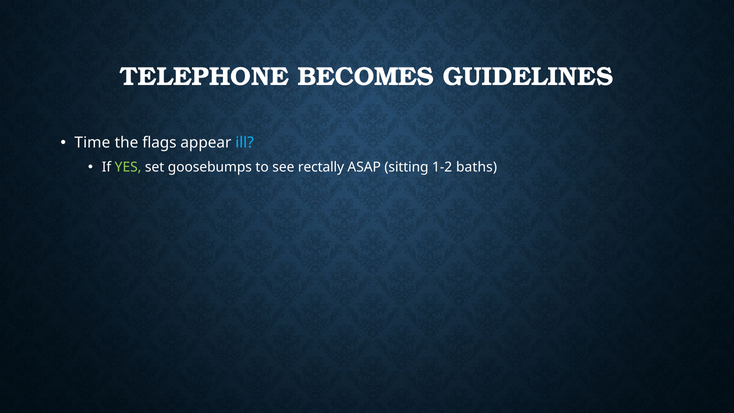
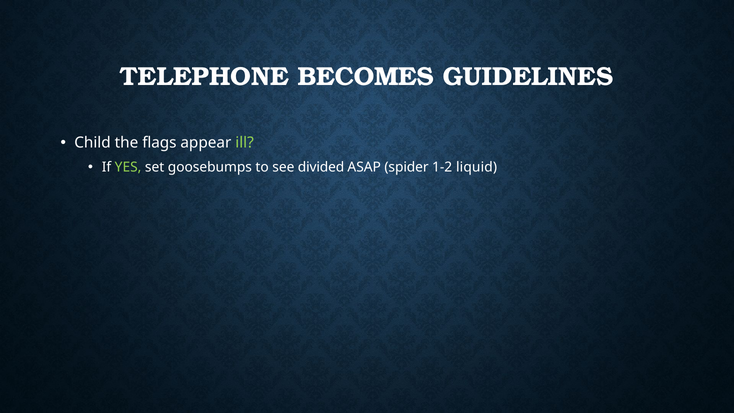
Time: Time -> Child (92, 143)
ill colour: light blue -> light green (245, 143)
rectally: rectally -> divided (321, 167)
sitting: sitting -> spider (407, 167)
baths: baths -> liquid (477, 167)
